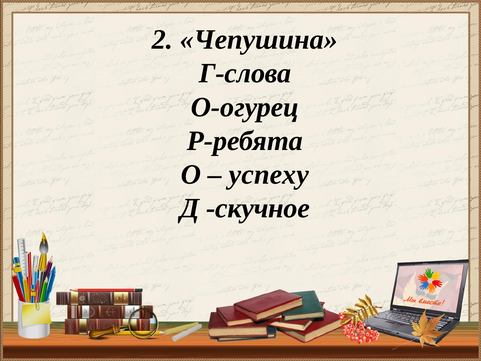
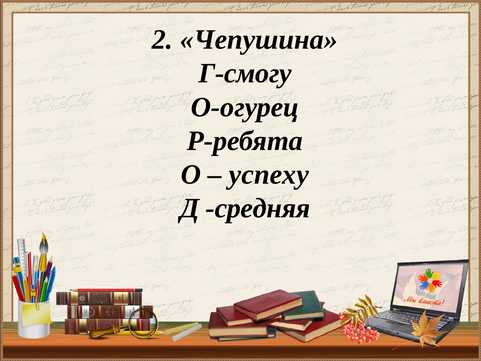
Г-слова: Г-слова -> Г-смогу (245, 73)
скучное: скучное -> средняя (258, 208)
